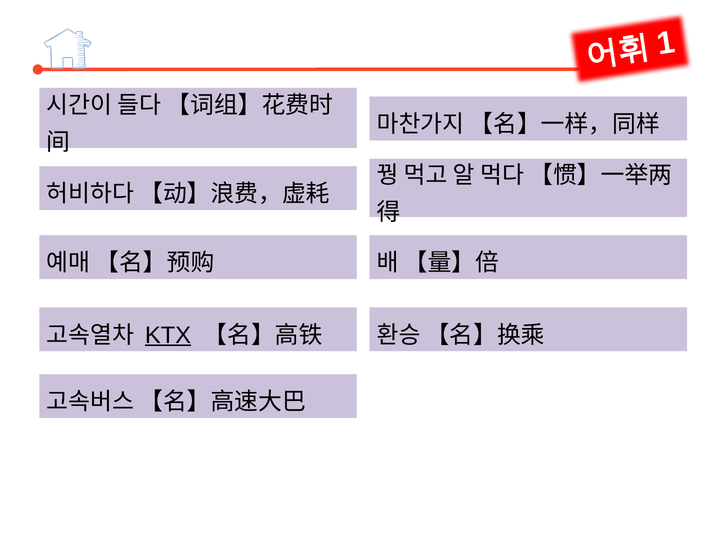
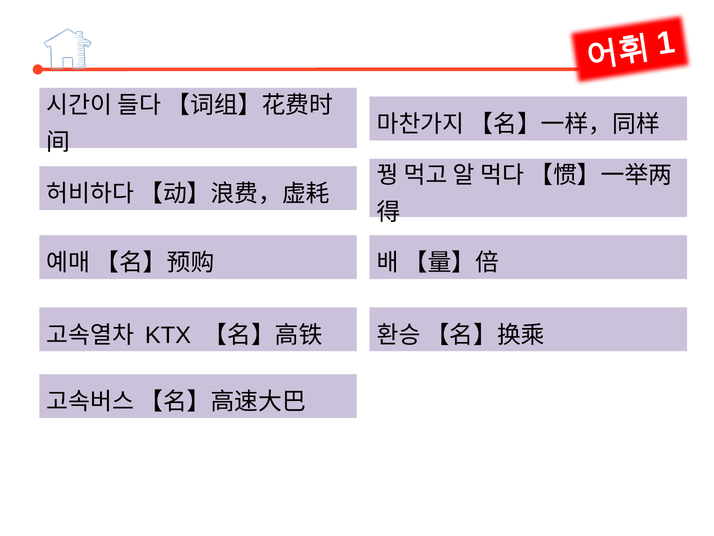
KTX underline: present -> none (168, 335)
